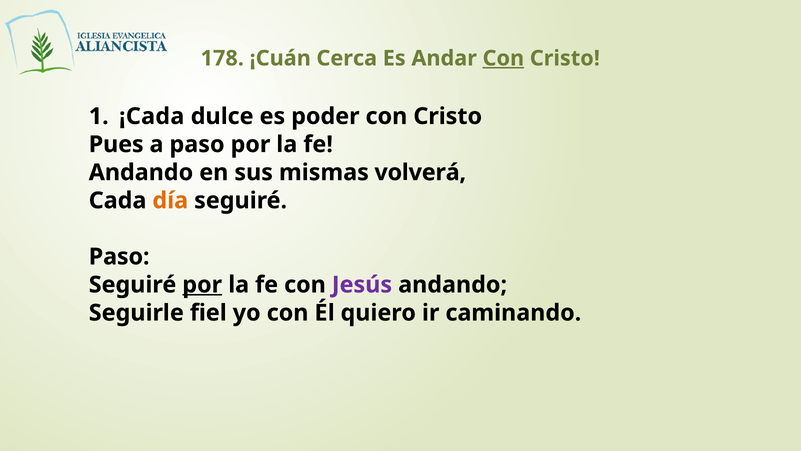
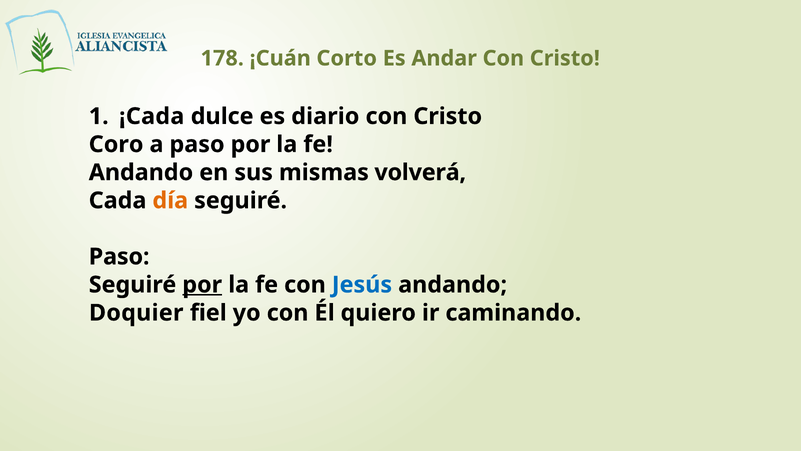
Cerca: Cerca -> Corto (347, 58)
Con underline: present -> none (503, 58)
poder: poder -> diario (325, 116)
Pues: Pues -> Coro (116, 144)
Jesús colour: purple -> blue (362, 285)
Seguirle: Seguirle -> Doquier (136, 313)
